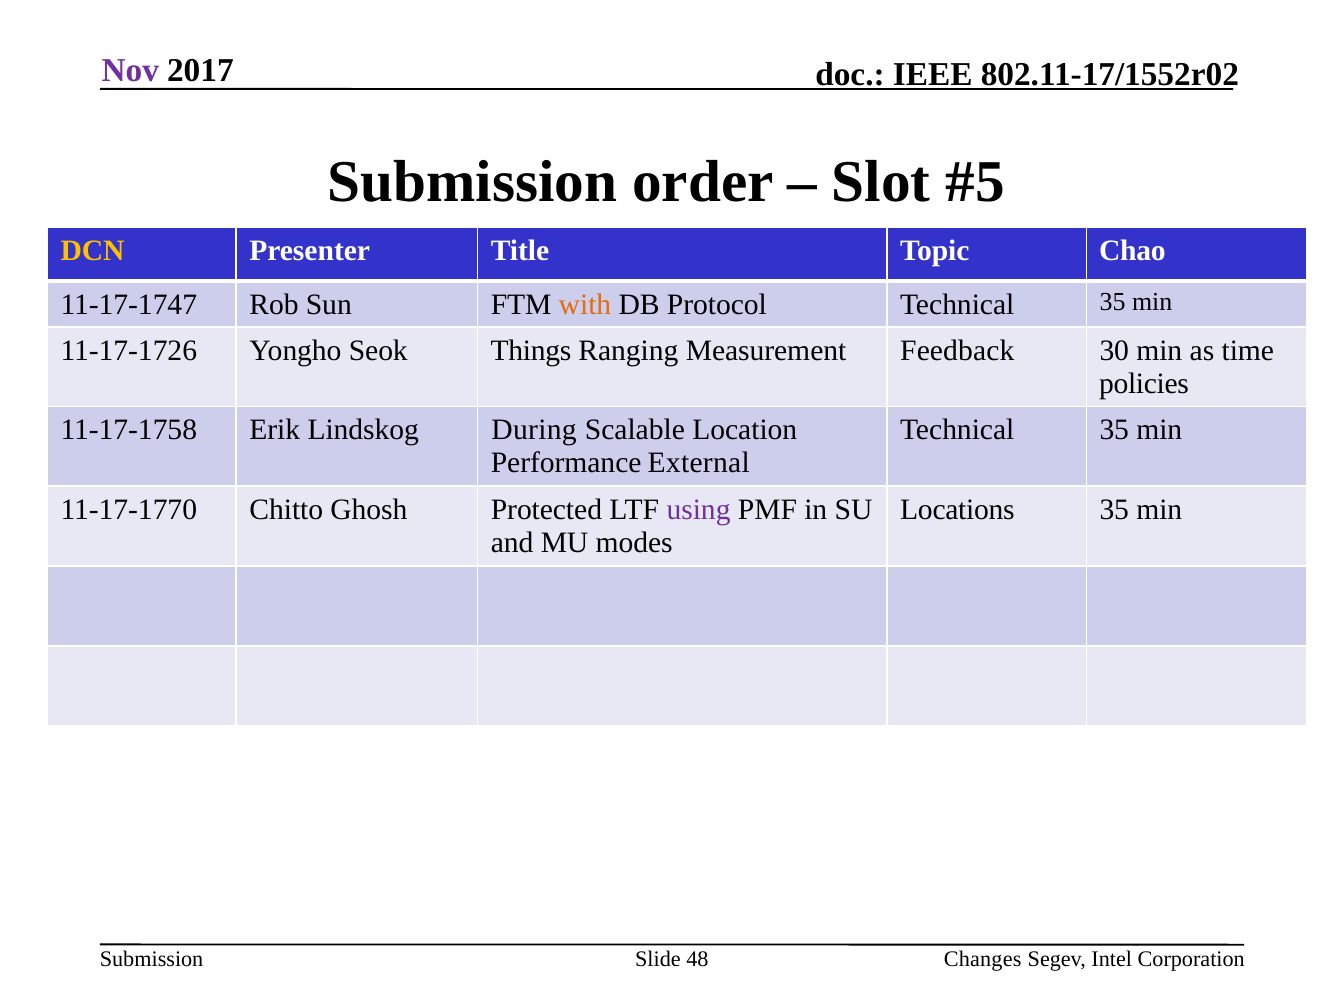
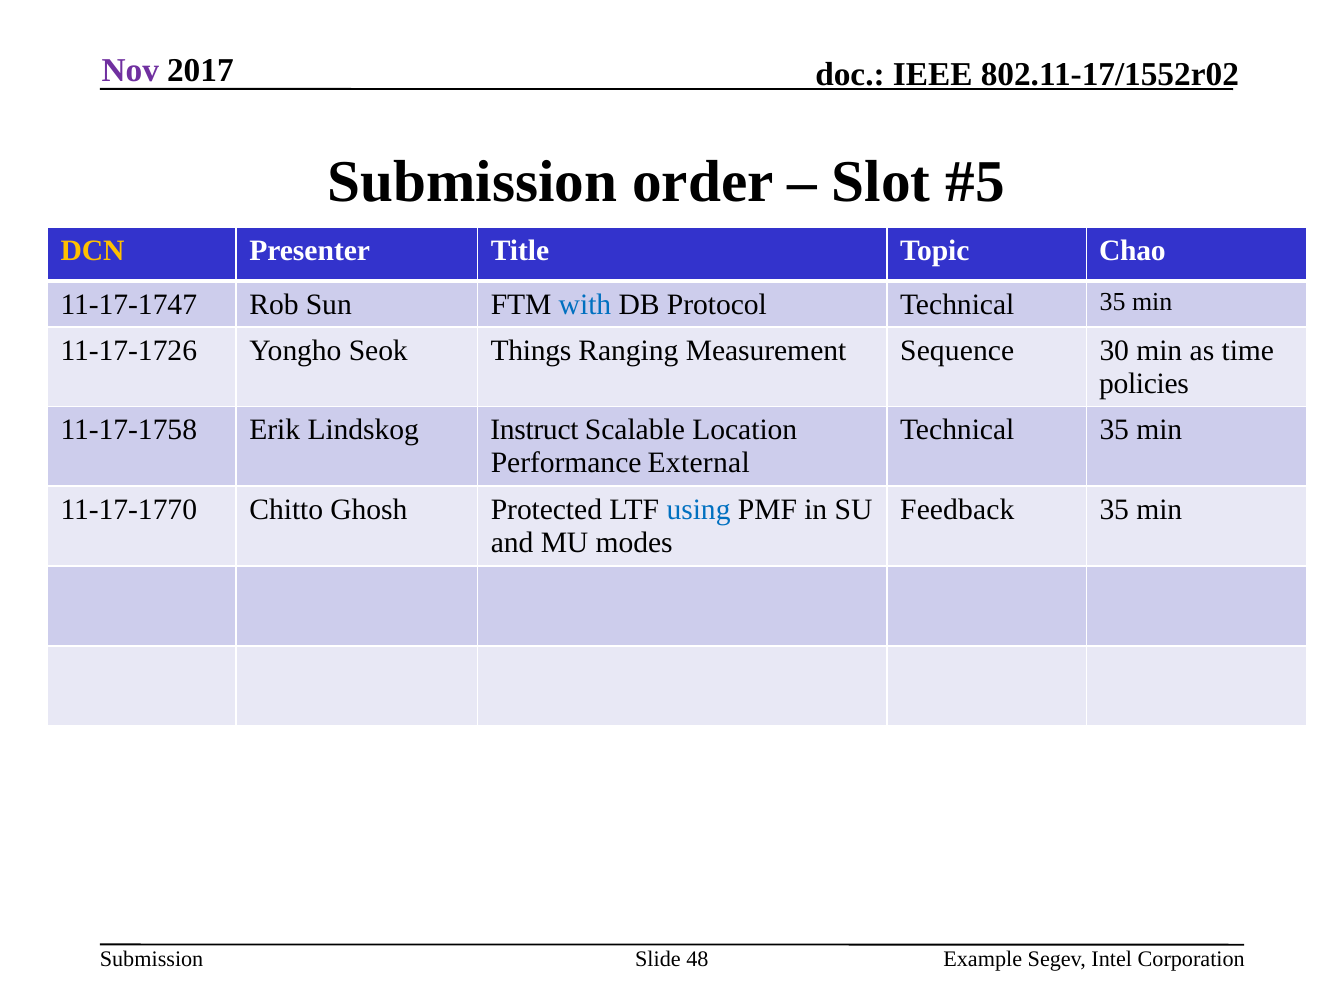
with colour: orange -> blue (585, 304)
Feedback: Feedback -> Sequence (957, 350)
During: During -> Instruct (534, 429)
using colour: purple -> blue (699, 509)
Locations: Locations -> Feedback (957, 509)
Changes: Changes -> Example (983, 959)
